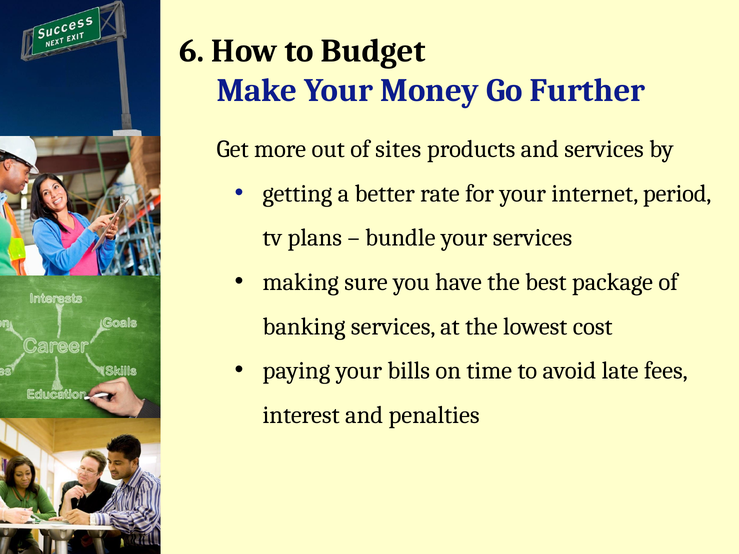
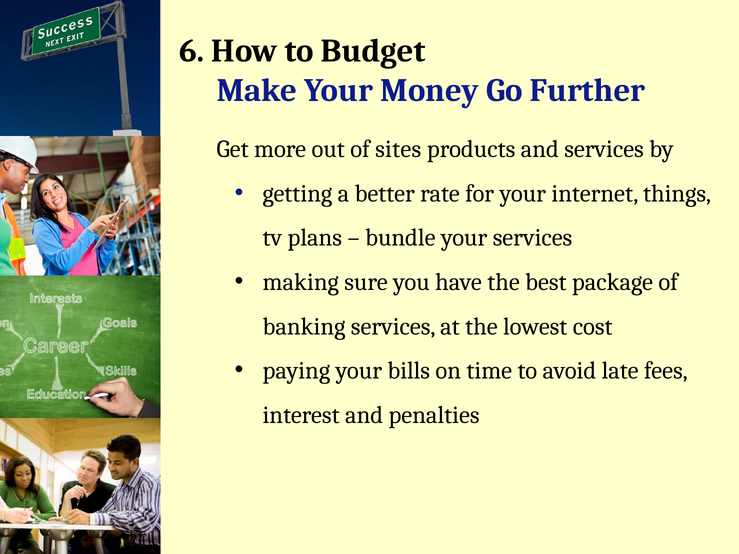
period: period -> things (677, 194)
